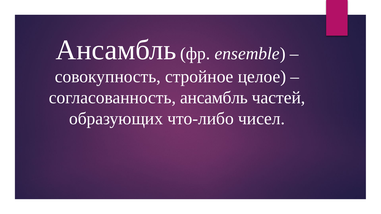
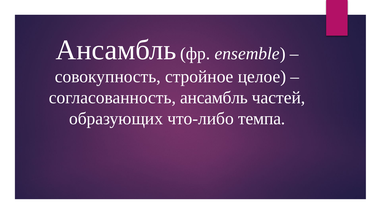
чисел: чисел -> темпа (262, 119)
